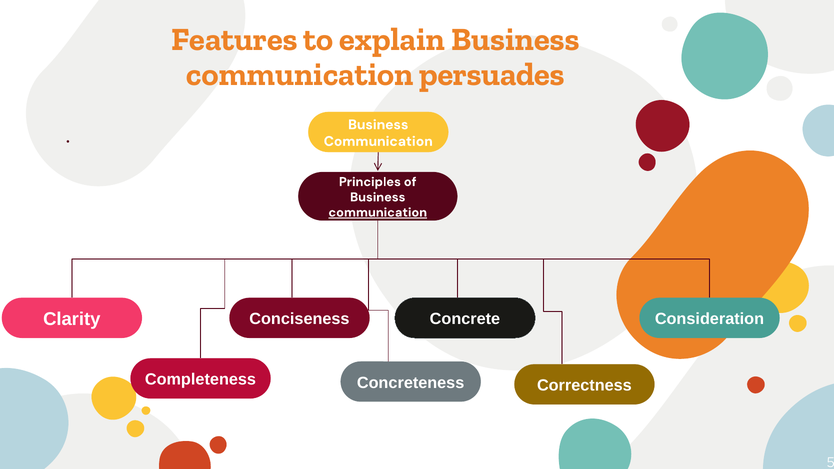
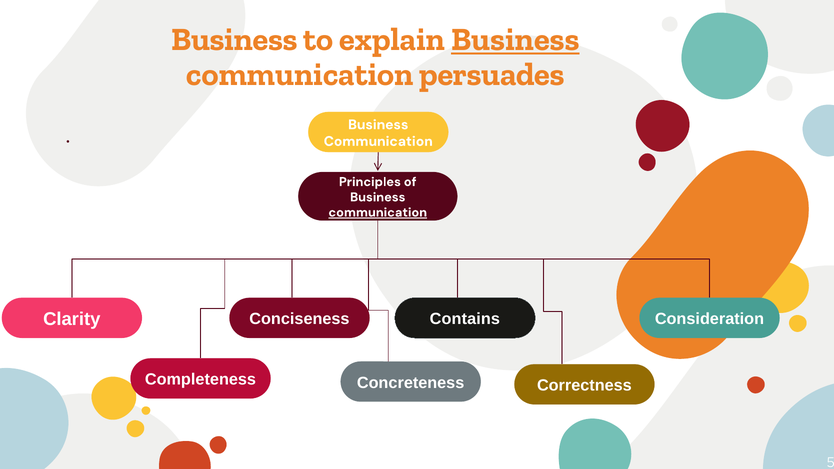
Features: Features -> Business (234, 39)
Business underline: none -> present (515, 39)
Concrete: Concrete -> Contains (465, 319)
